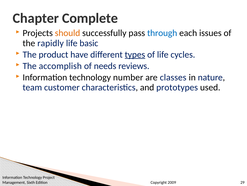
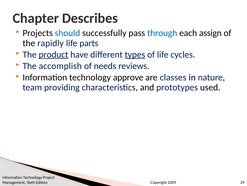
Complete: Complete -> Describes (90, 18)
should colour: orange -> blue (68, 33)
issues: issues -> assign (210, 33)
basic: basic -> parts (89, 43)
product underline: none -> present (53, 54)
number: number -> approve (128, 77)
customer: customer -> providing (62, 87)
